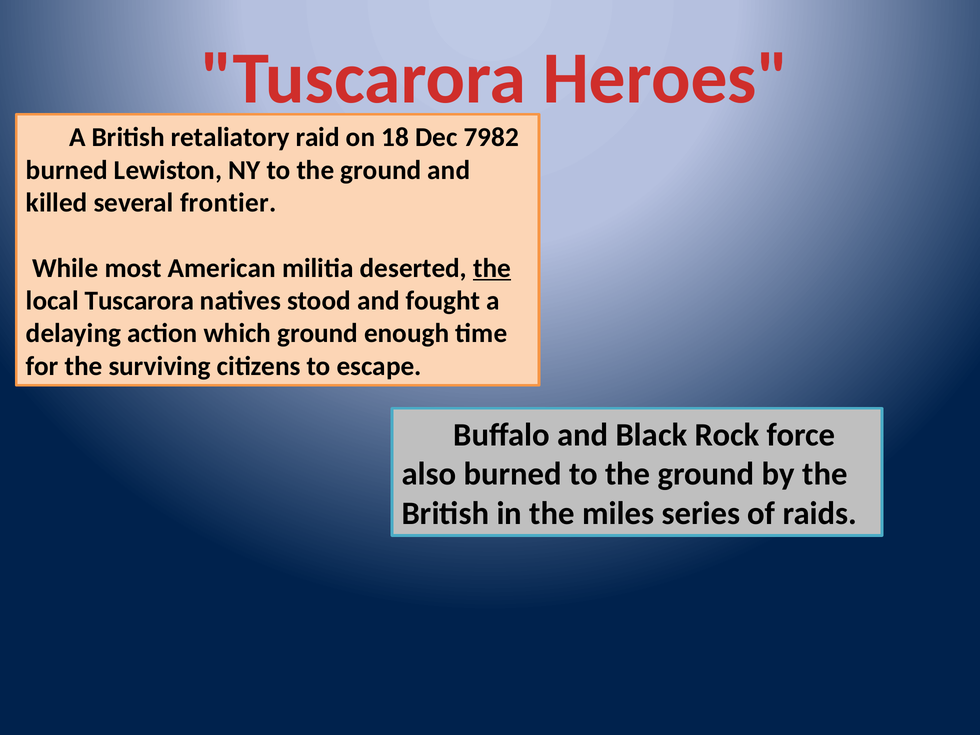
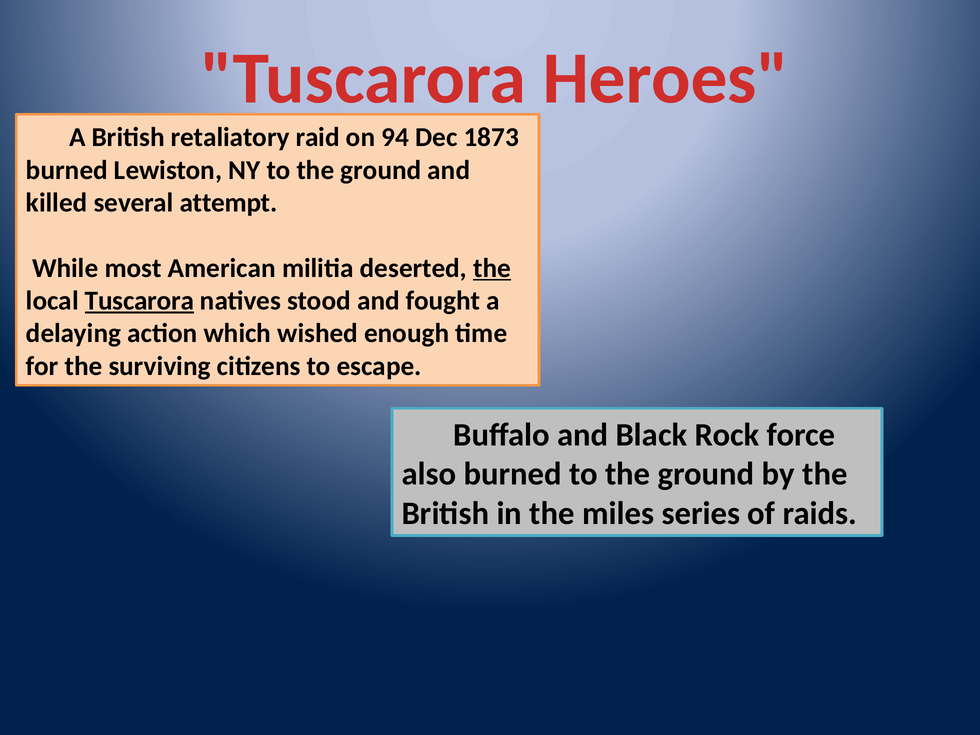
18: 18 -> 94 (395, 137)
7982: 7982 -> 1873 (491, 137)
frontier: frontier -> attempt (229, 203)
Tuscarora underline: none -> present (139, 301)
which ground: ground -> wished (318, 333)
